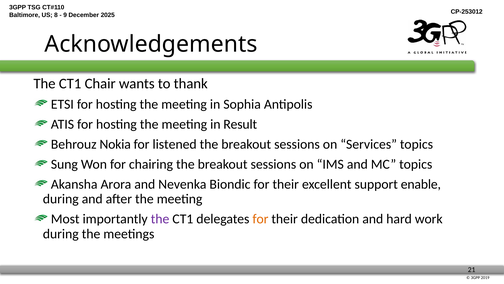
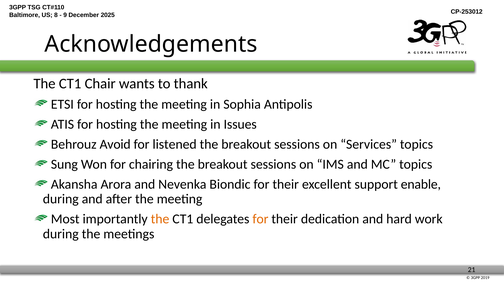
Result: Result -> Issues (240, 124)
Nokia: Nokia -> Avoid (115, 144)
the colour: purple -> orange (160, 219)
